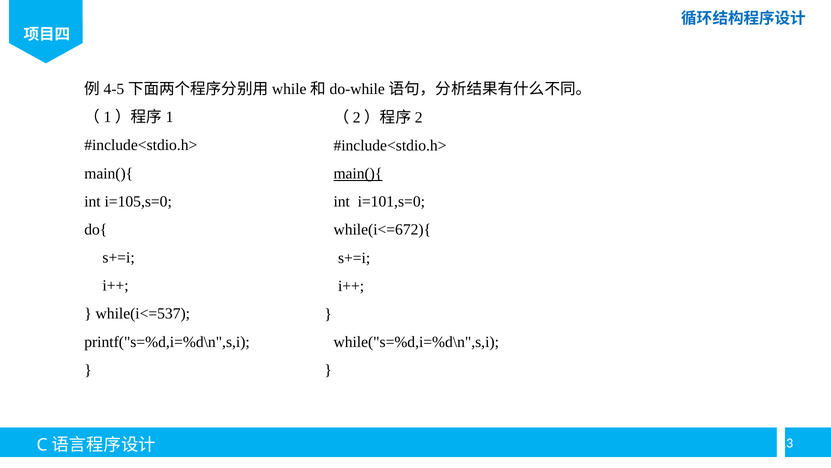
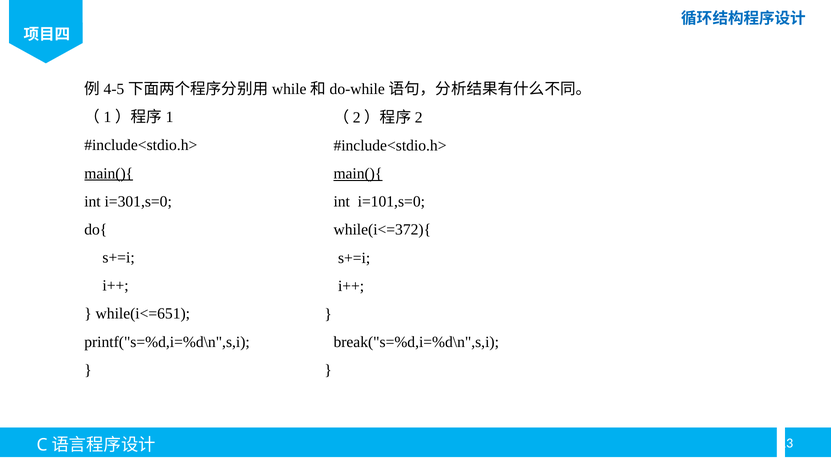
main(){ underline: none -> present (109, 173)
i=105,s=0: i=105,s=0 -> i=301,s=0 (138, 201)
while(i<=672){: while(i<=672){ -> while(i<=372){ (382, 230)
while(i<=537: while(i<=537 -> while(i<=651 (143, 313)
while("s=%d,i=%d\n",s,i: while("s=%d,i=%d\n",s,i -> break("s=%d,i=%d\n",s,i (416, 342)
